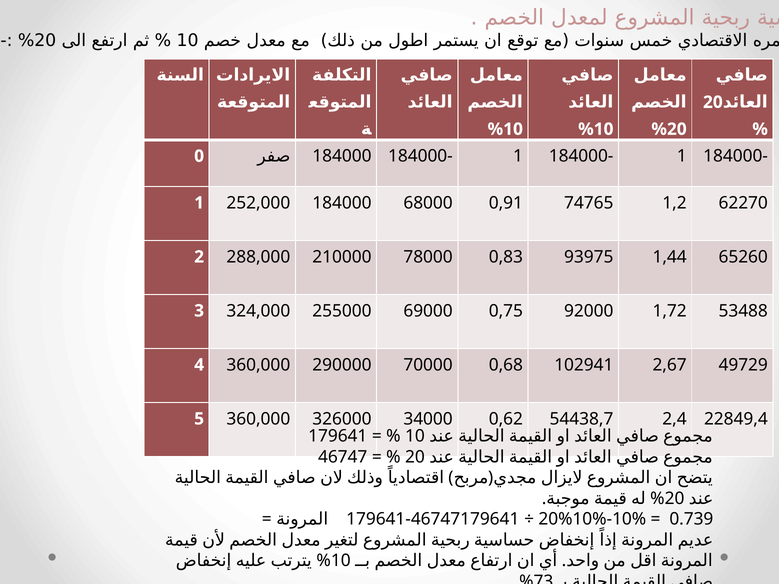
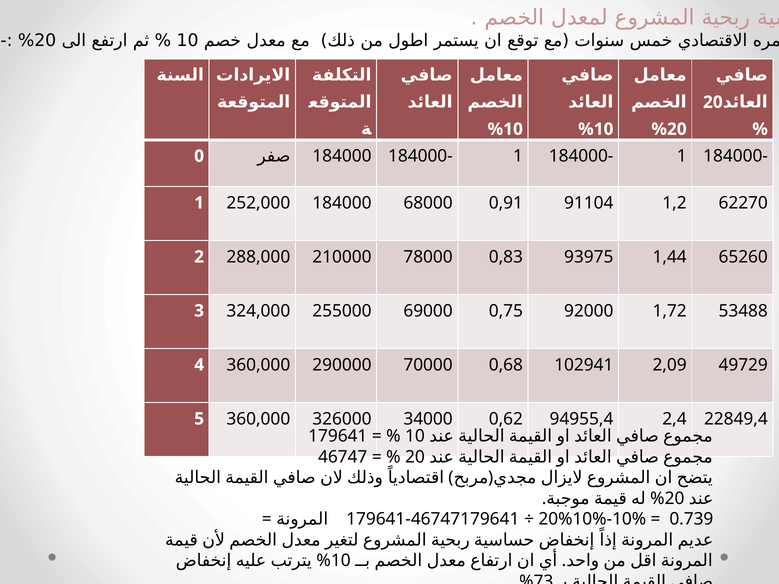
74765: 74765 -> 91104 (589, 203)
2,67: 2,67 -> 2,09 (670, 365)
54438,7: 54438,7 -> 94955,4 (581, 419)
